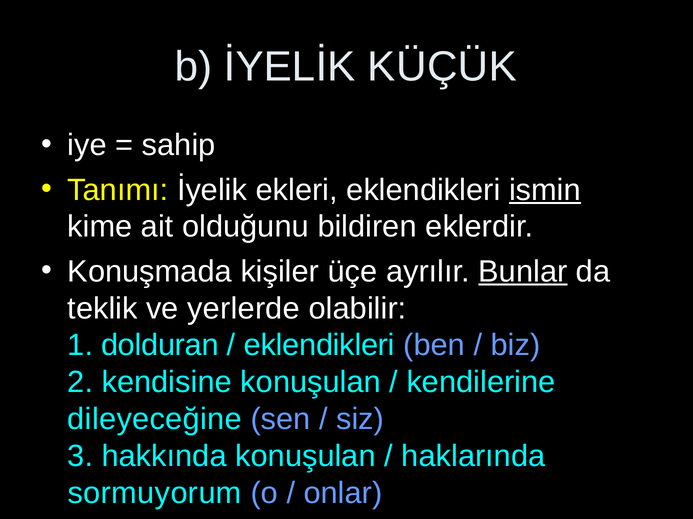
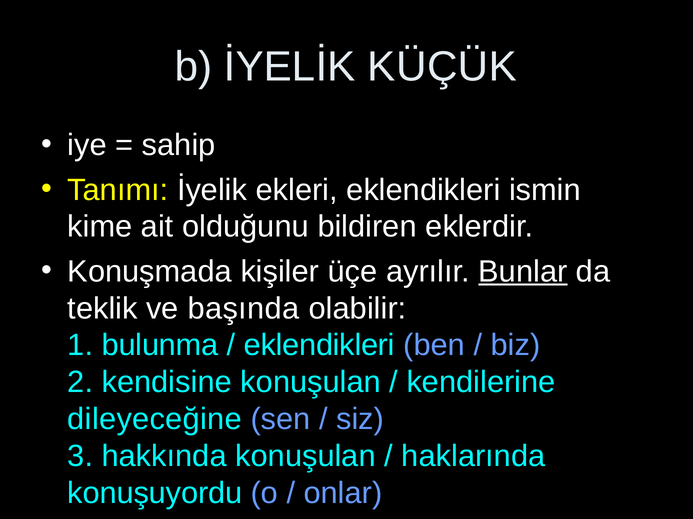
ismin underline: present -> none (545, 190)
yerlerde: yerlerde -> başında (244, 309)
dolduran: dolduran -> bulunma (160, 346)
sormuyorum: sormuyorum -> konuşuyordu (155, 494)
